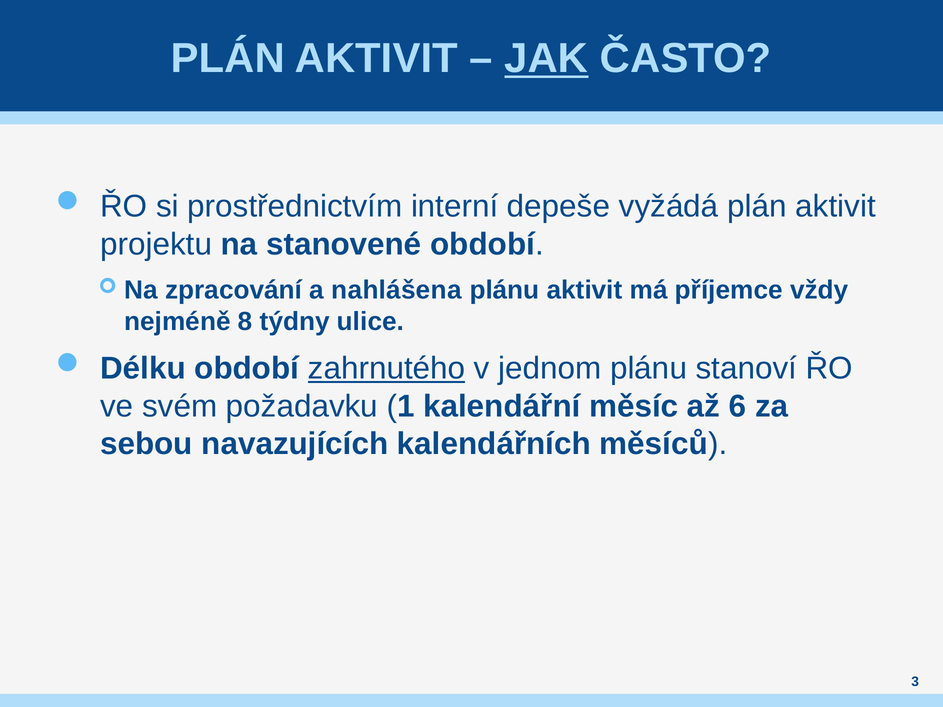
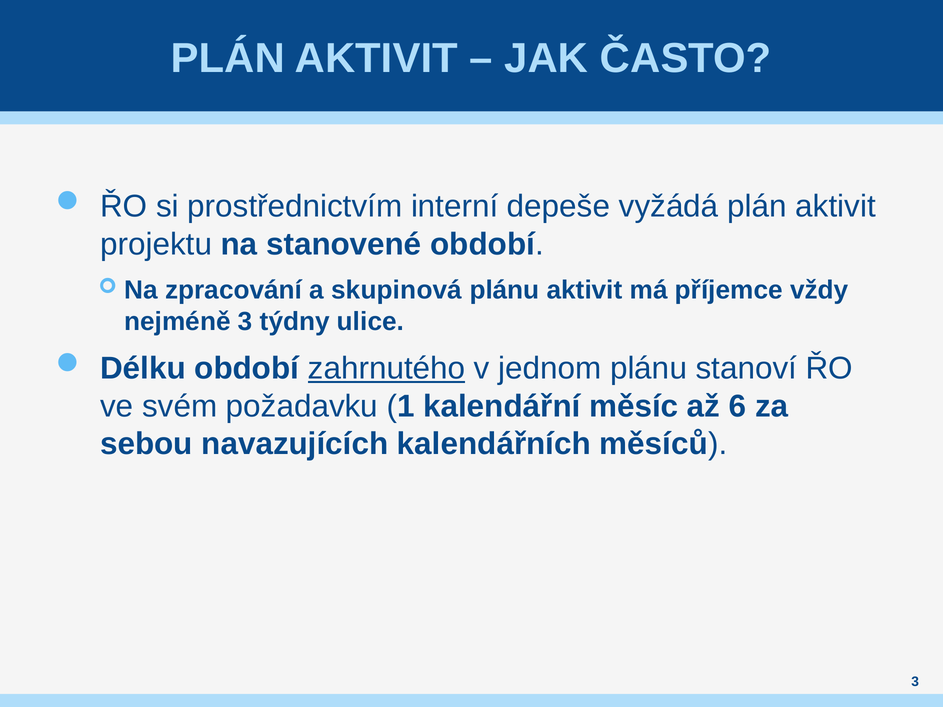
JAK underline: present -> none (546, 59)
nahlášena: nahlášena -> skupinová (397, 290)
nejméně 8: 8 -> 3 (245, 322)
